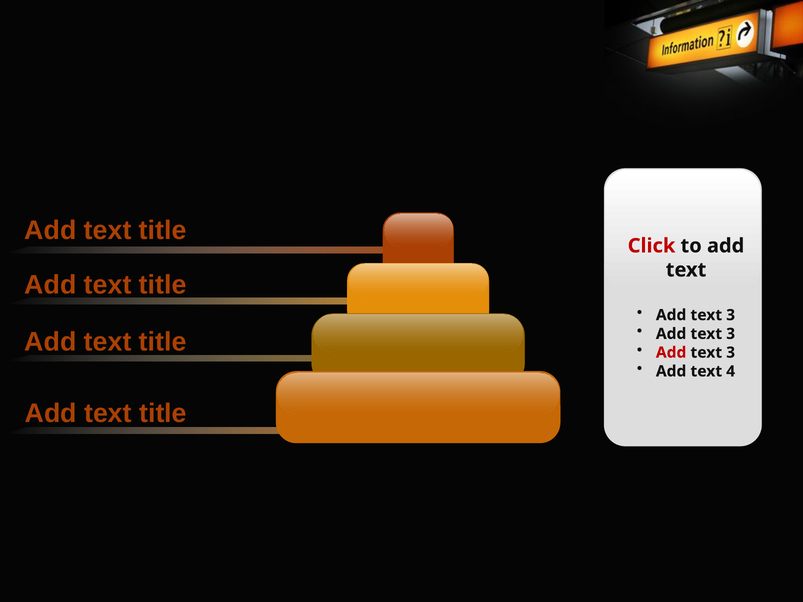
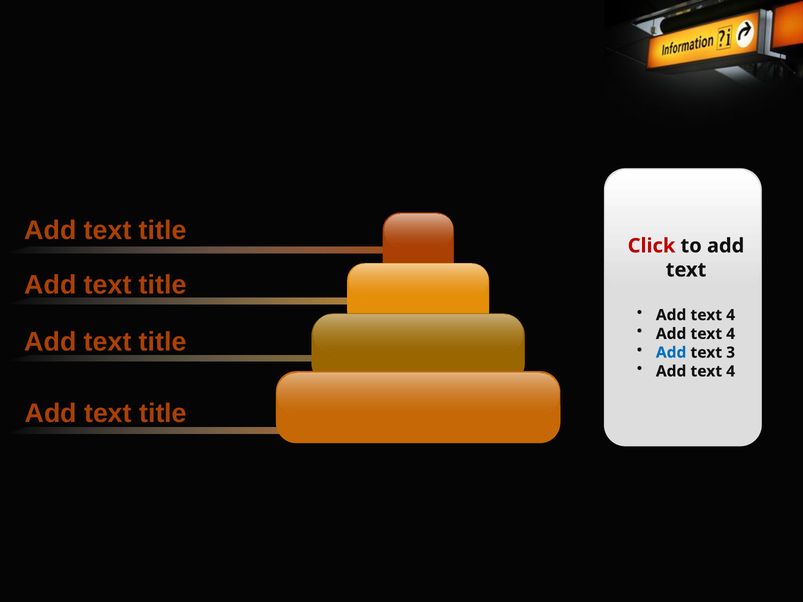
3: 3 -> 4 (731, 315)
3: 3 -> 4 (731, 334)
Add colour: red -> blue (671, 353)
